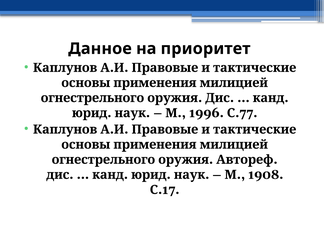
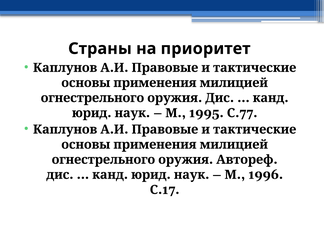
Данное: Данное -> Страны (100, 49)
1996: 1996 -> 1995 (206, 113)
1908: 1908 -> 1996 (266, 175)
